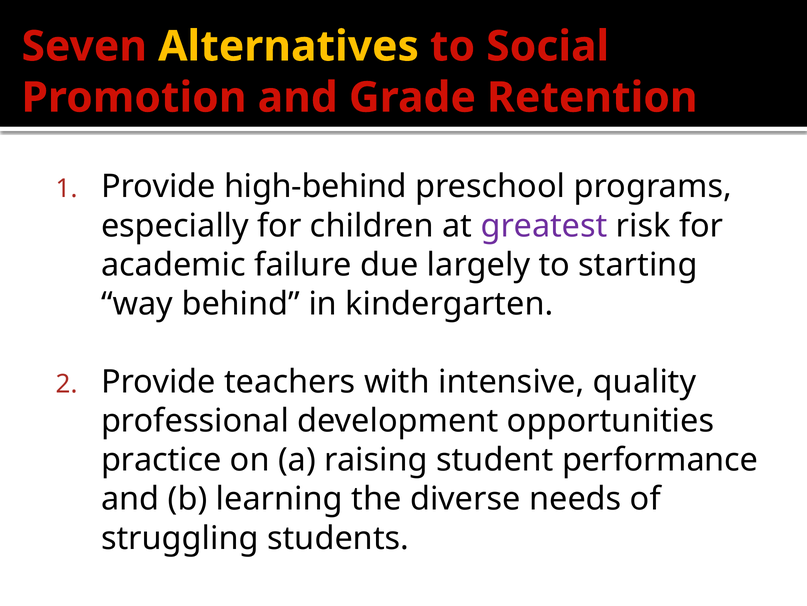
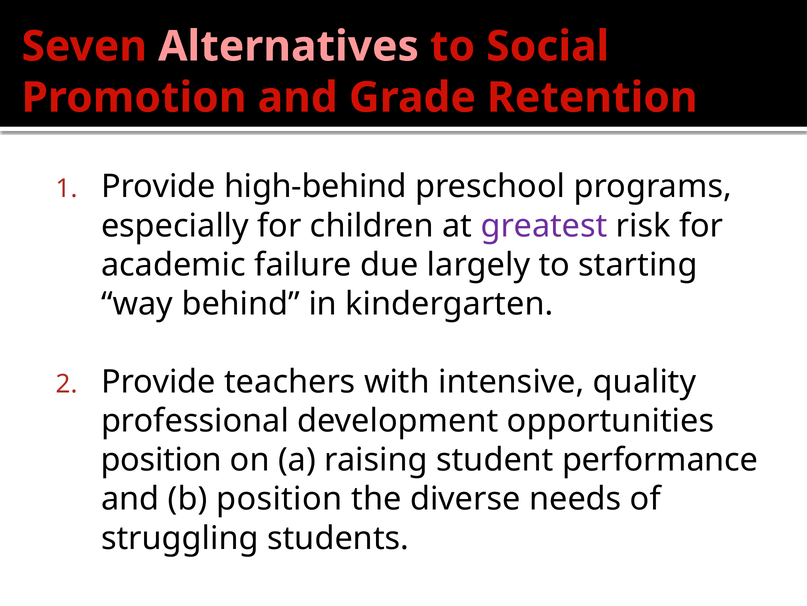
Alternatives colour: yellow -> pink (289, 46)
practice: practice -> position (161, 460)
b learning: learning -> position (279, 499)
